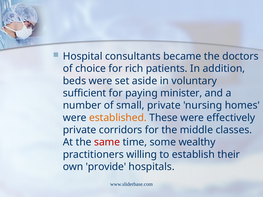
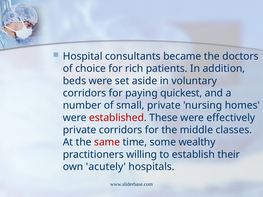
sufficient: sufficient -> corridors (85, 93)
minister: minister -> quickest (181, 93)
established colour: orange -> red (118, 118)
provide: provide -> acutely (106, 167)
